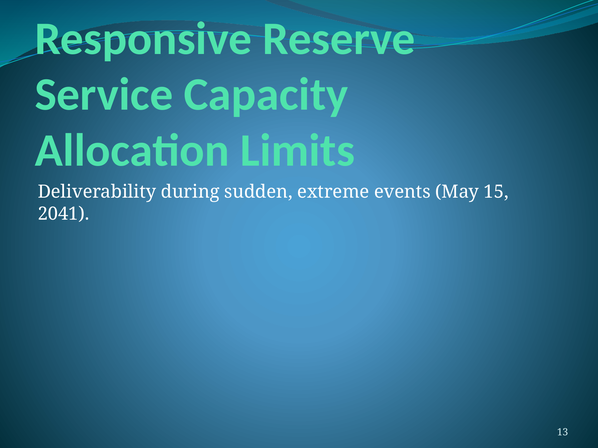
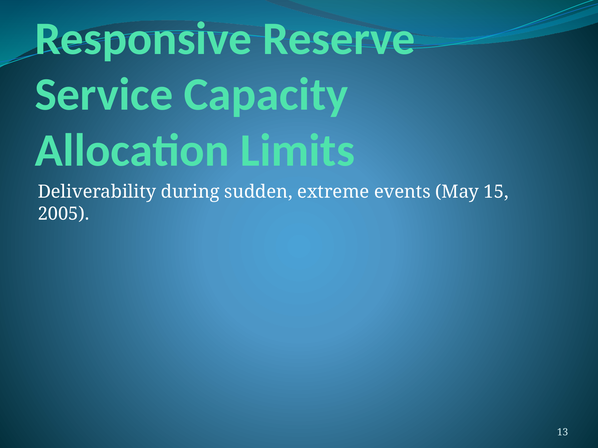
2041: 2041 -> 2005 (63, 214)
